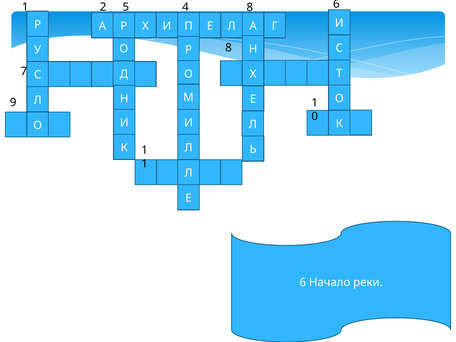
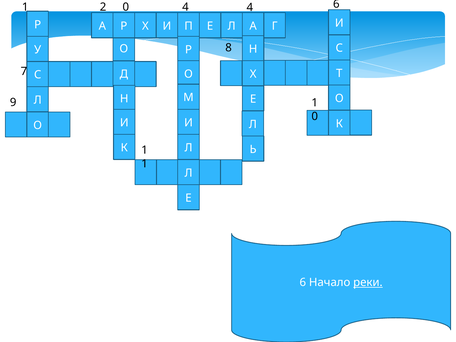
2 5: 5 -> 0 (126, 7)
4 8: 8 -> 4 (250, 8)
реки underline: none -> present (368, 282)
